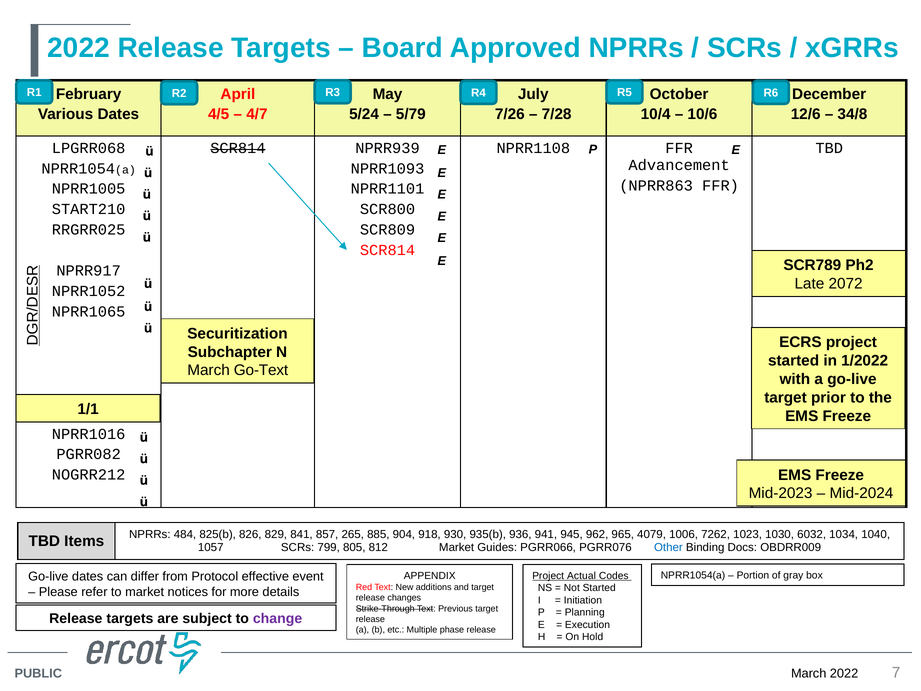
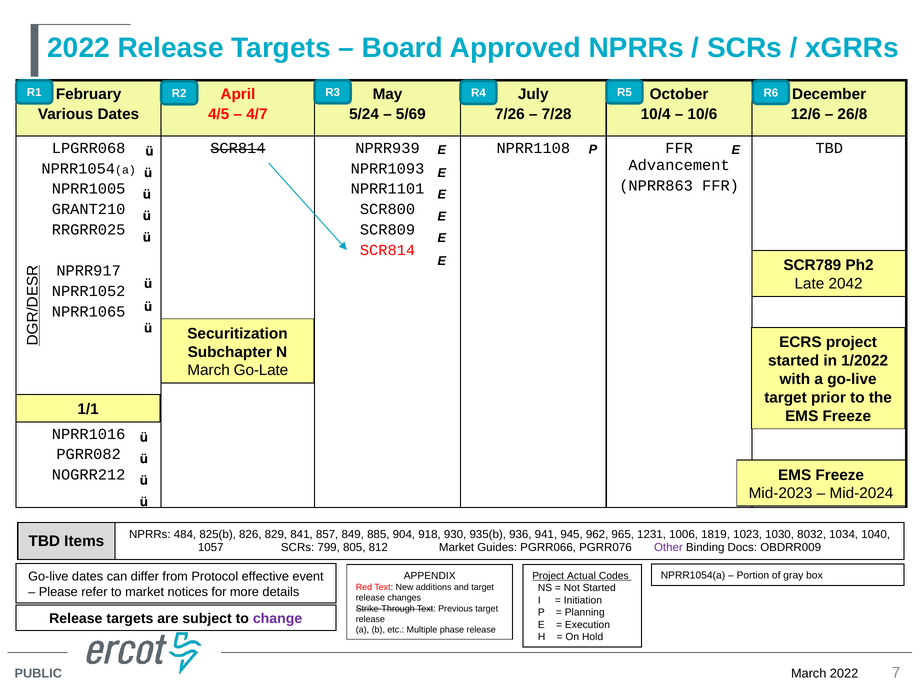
5/79: 5/79 -> 5/69 (411, 114)
34/8: 34/8 -> 26/8 (852, 114)
START210: START210 -> GRANT210 (89, 209)
2072: 2072 -> 2042 (846, 284)
Go-Text: Go-Text -> Go-Late (261, 370)
265: 265 -> 849 (353, 534)
4079: 4079 -> 1231 (652, 534)
7262: 7262 -> 1819 (716, 534)
6032: 6032 -> 8032 (812, 534)
Other colour: blue -> purple (668, 547)
